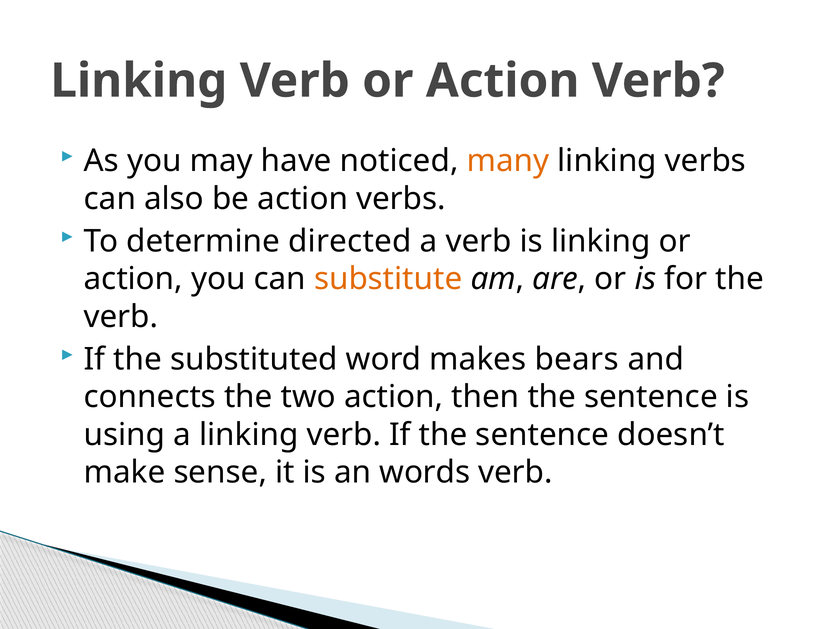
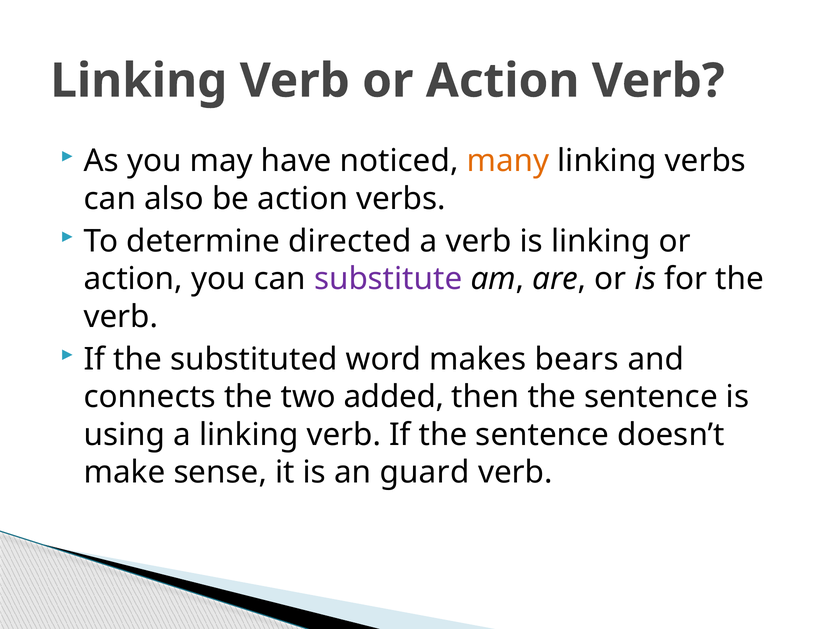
substitute colour: orange -> purple (388, 279)
two action: action -> added (394, 397)
words: words -> guard (425, 473)
